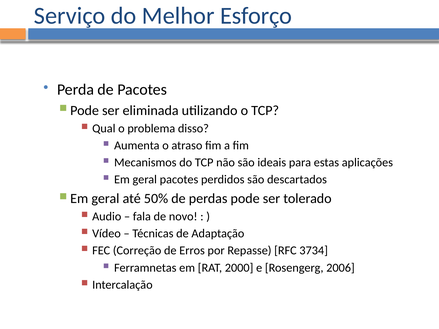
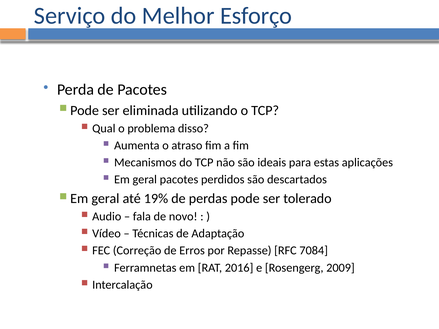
50%: 50% -> 19% (156, 199)
3734: 3734 -> 7084 (314, 251)
2000: 2000 -> 2016 (239, 268)
2006: 2006 -> 2009 (340, 268)
